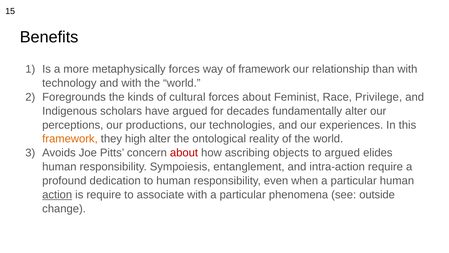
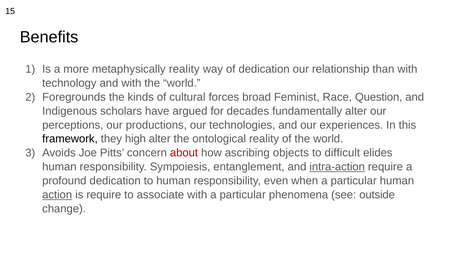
metaphysically forces: forces -> reality (184, 69)
of framework: framework -> dedication (264, 69)
forces about: about -> broad (257, 97)
Privilege: Privilege -> Question (379, 97)
framework colour: orange -> black (70, 139)
to argued: argued -> difficult (342, 153)
intra-action underline: none -> present (337, 167)
